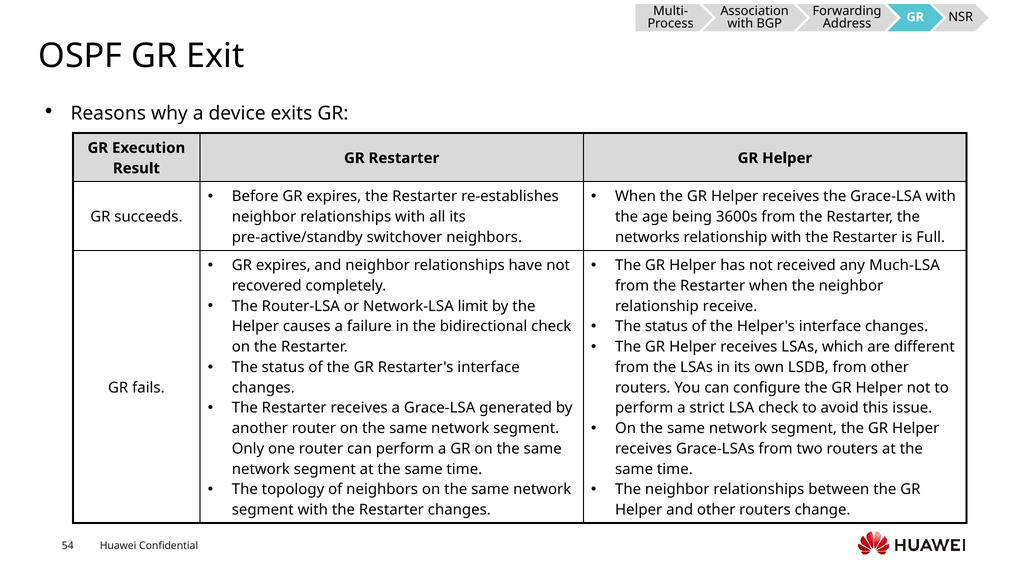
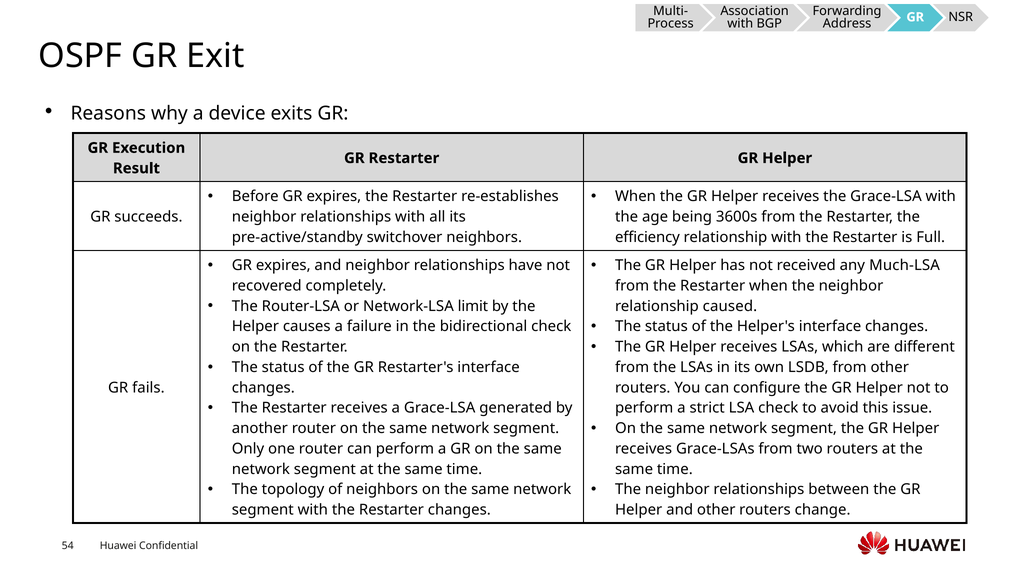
networks: networks -> efficiency (647, 237)
receive: receive -> caused (730, 306)
